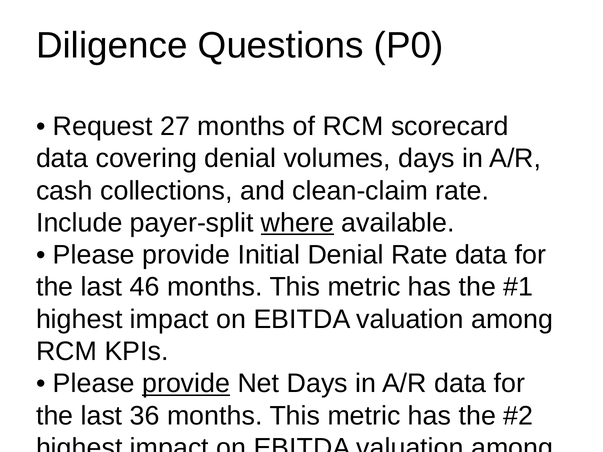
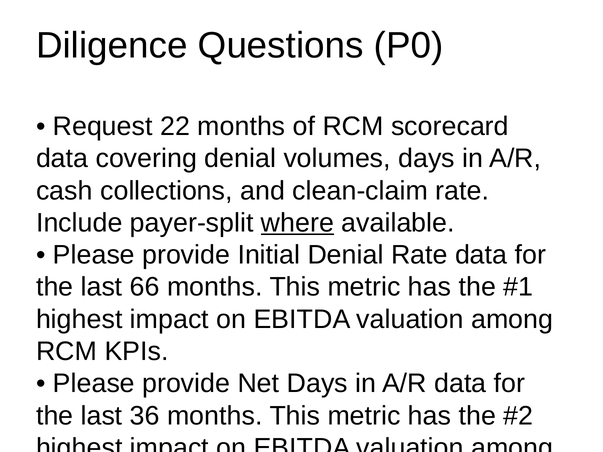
27: 27 -> 22 (175, 126)
46: 46 -> 66 (145, 287)
provide underline: present -> none (186, 384)
